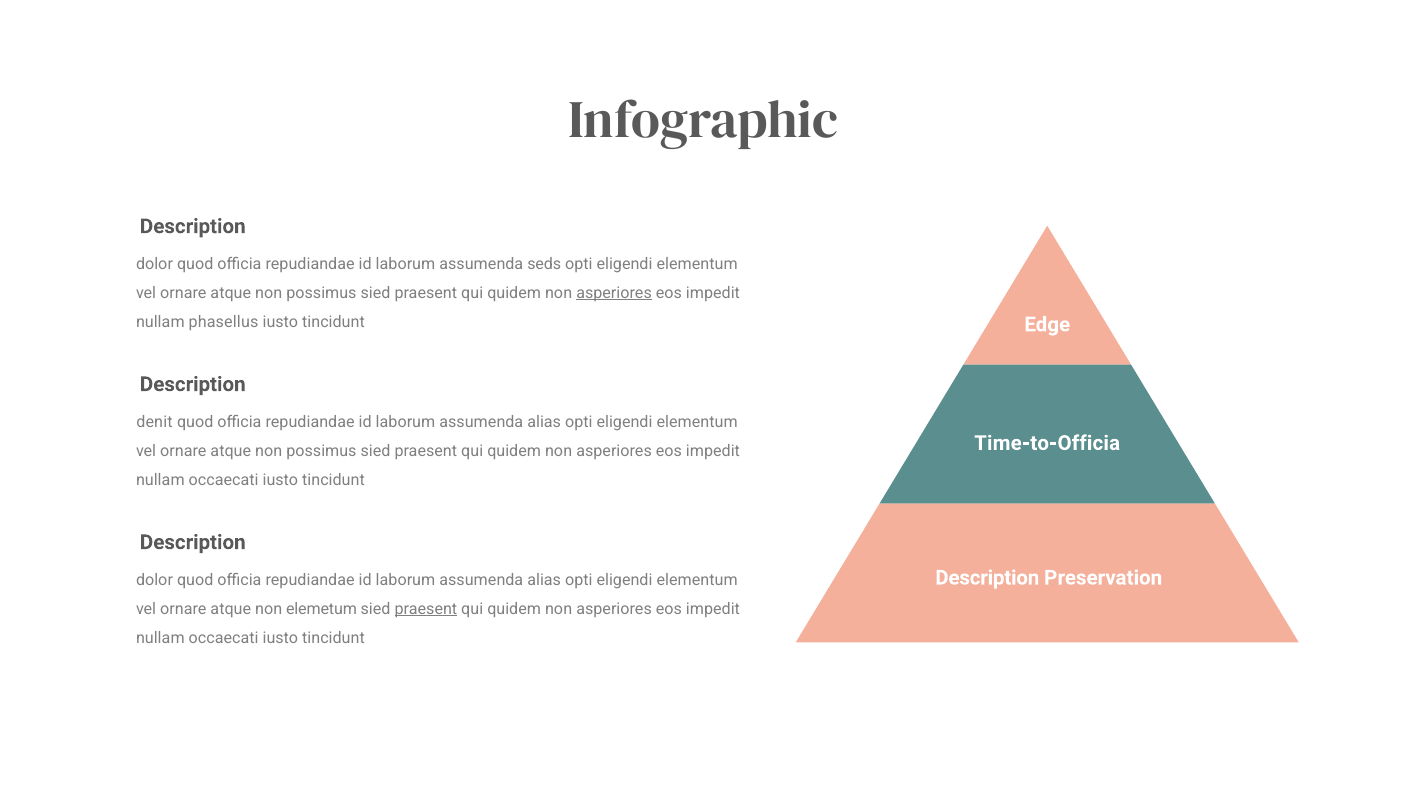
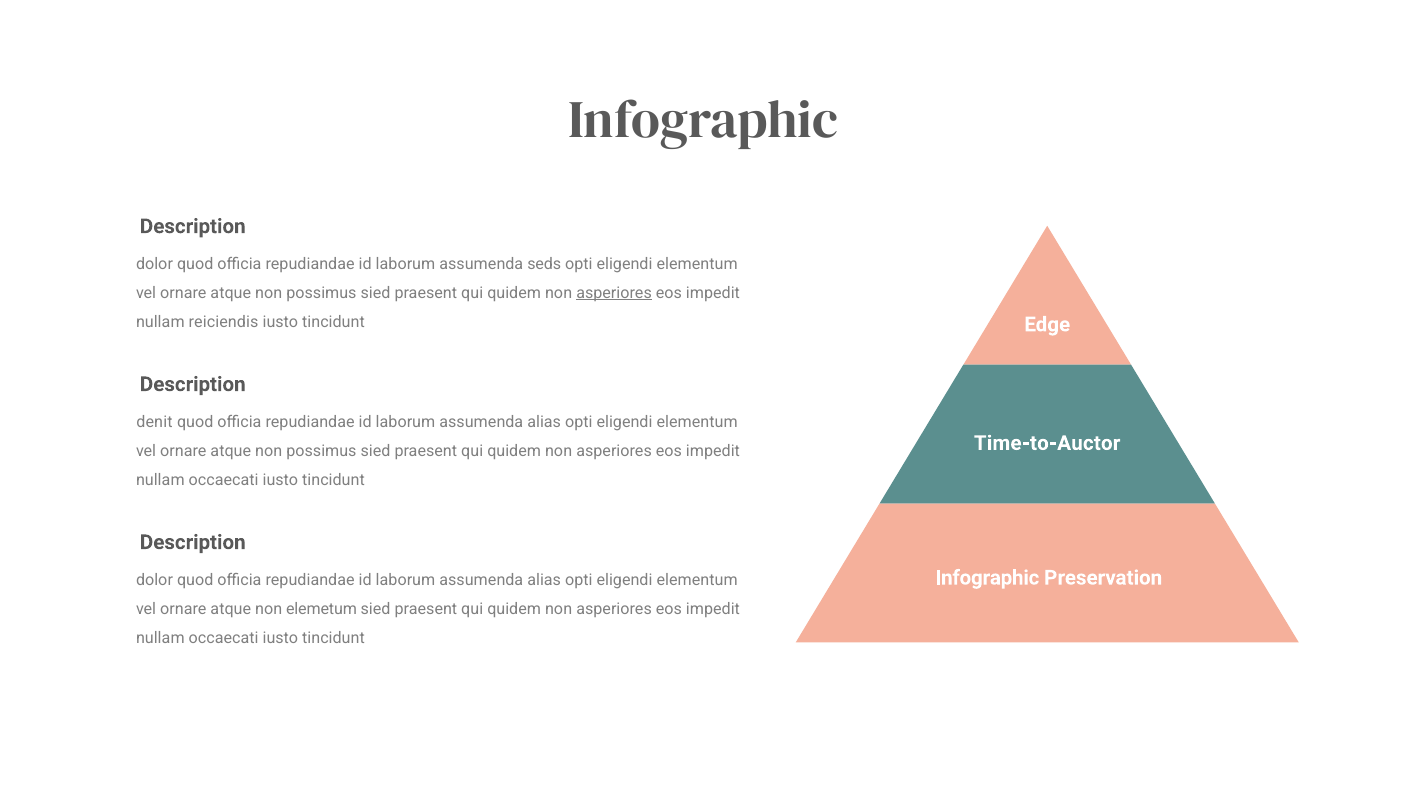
phasellus: phasellus -> reiciendis (224, 322)
Time-to-Officia: Time-to-Officia -> Time-to-Auctor (1047, 443)
Description: Description -> Infographic (987, 578)
praesent underline: present -> none (426, 609)
